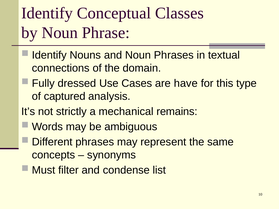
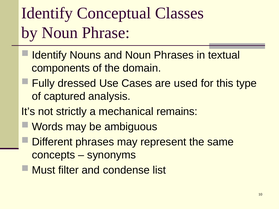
connections: connections -> components (61, 68)
have: have -> used (186, 83)
